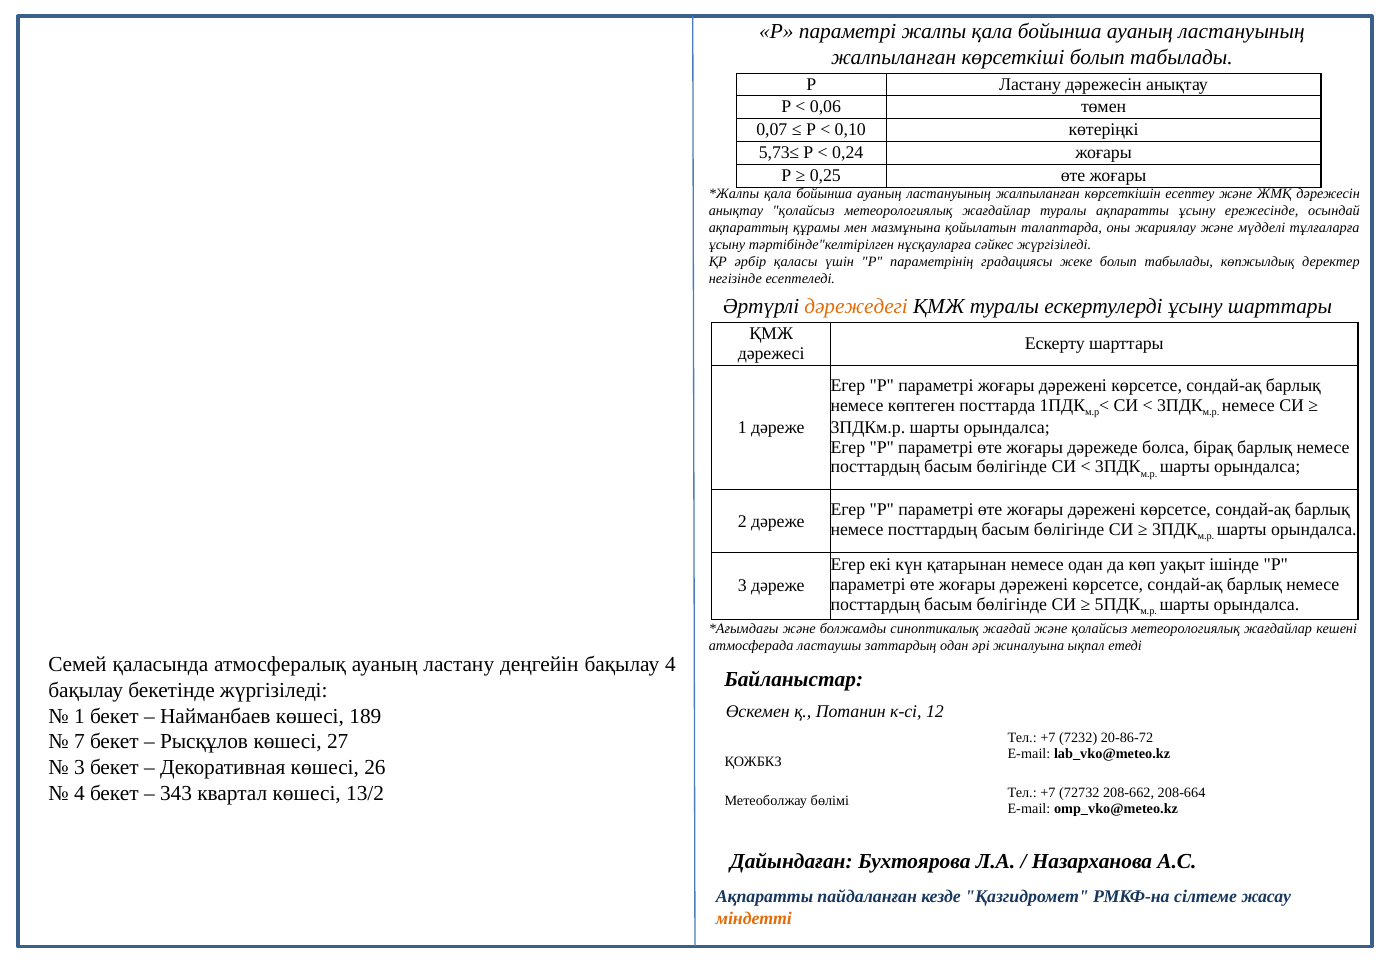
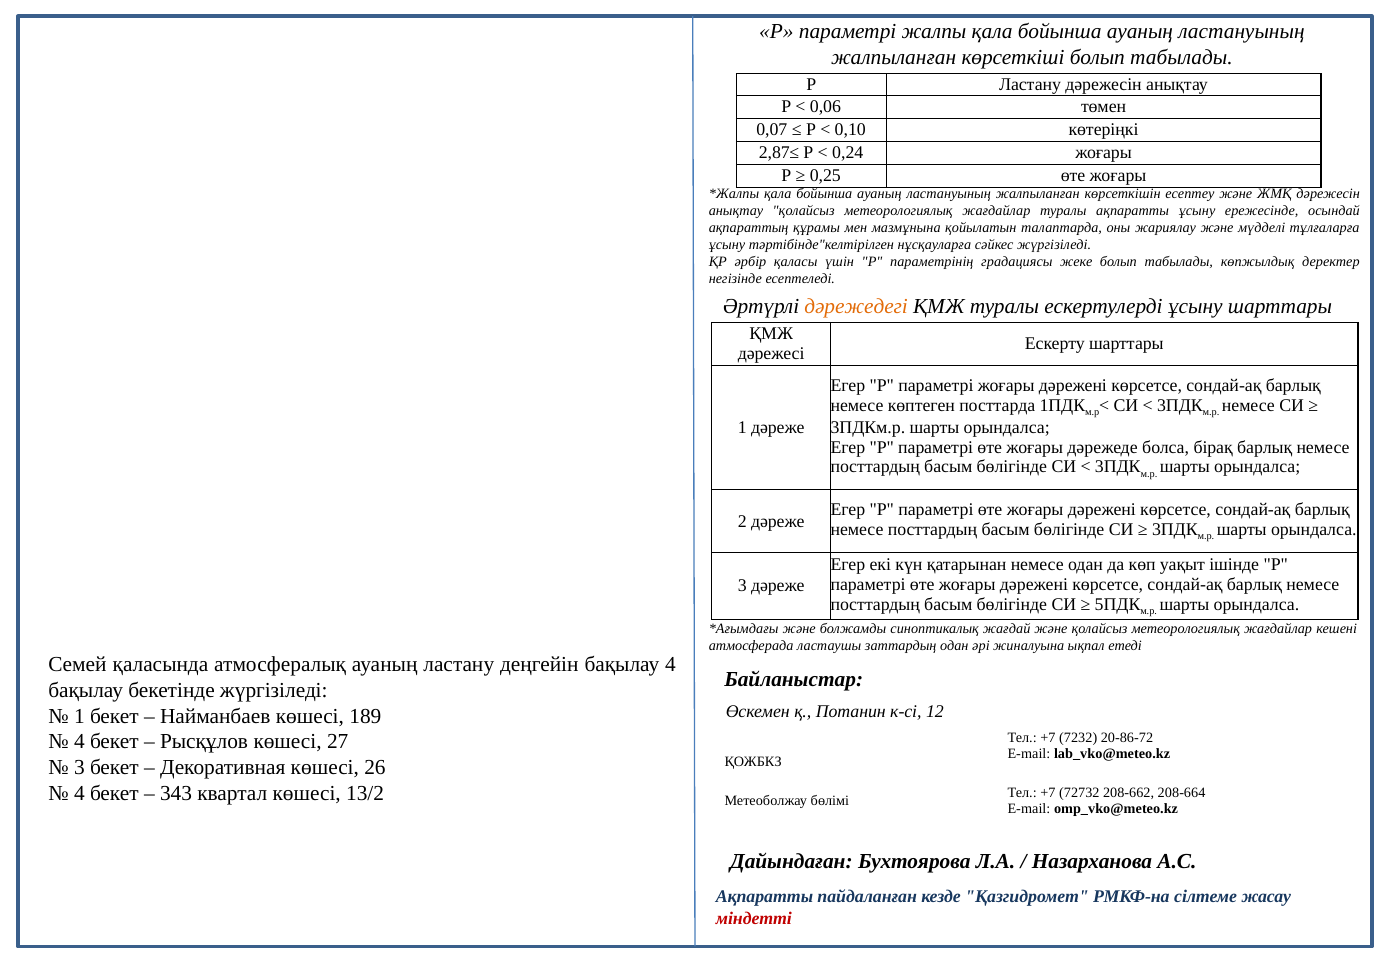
5,73≤: 5,73≤ -> 2,87≤ (779, 152)
7: 7 -> 4 (79, 741)
міндетті colour: orange -> red (754, 918)
